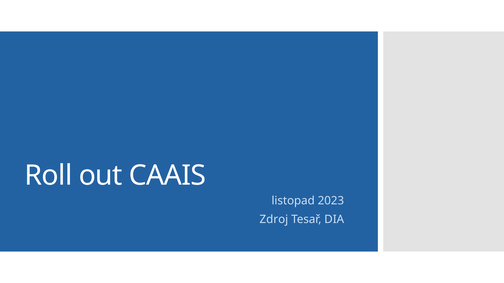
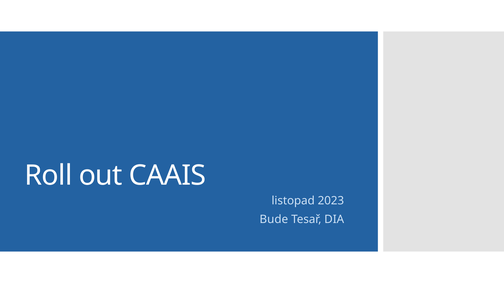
Zdroj: Zdroj -> Bude (274, 220)
